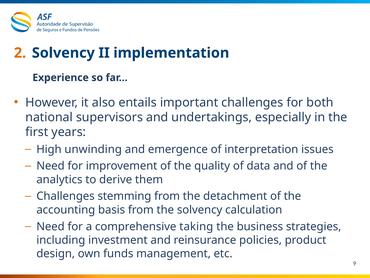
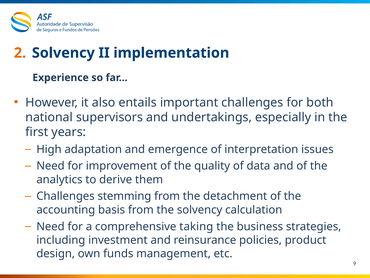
unwinding: unwinding -> adaptation (93, 149)
